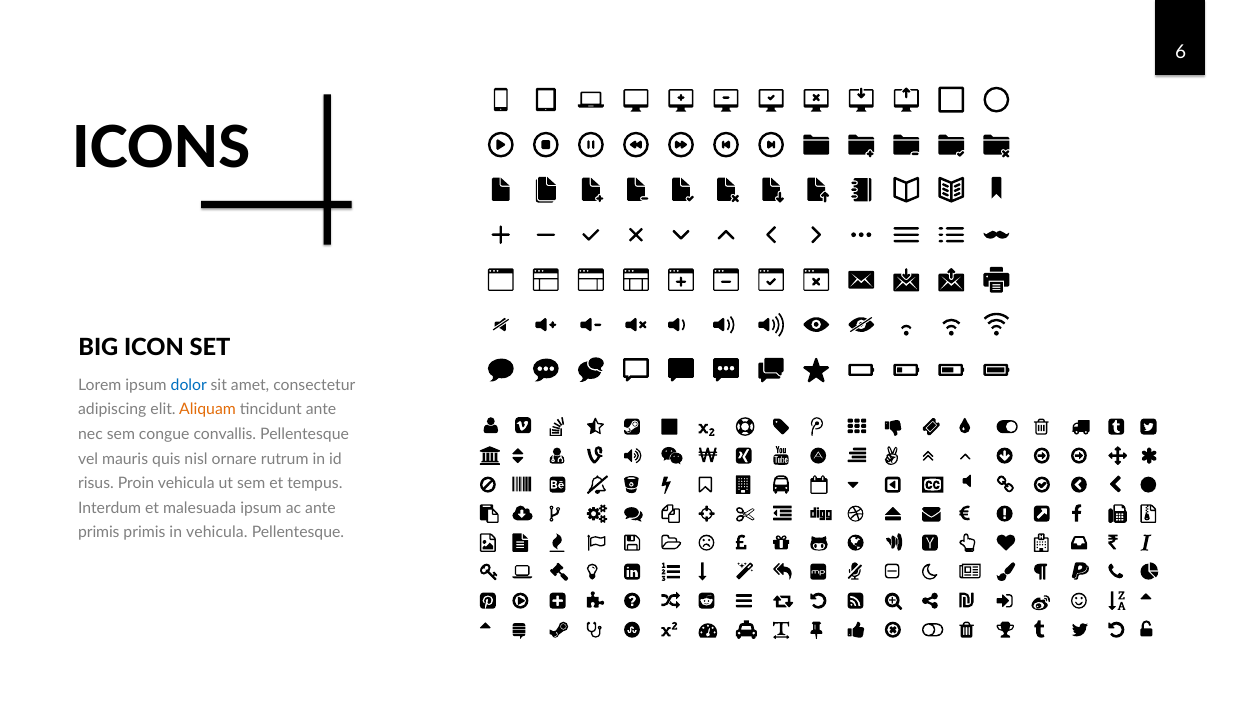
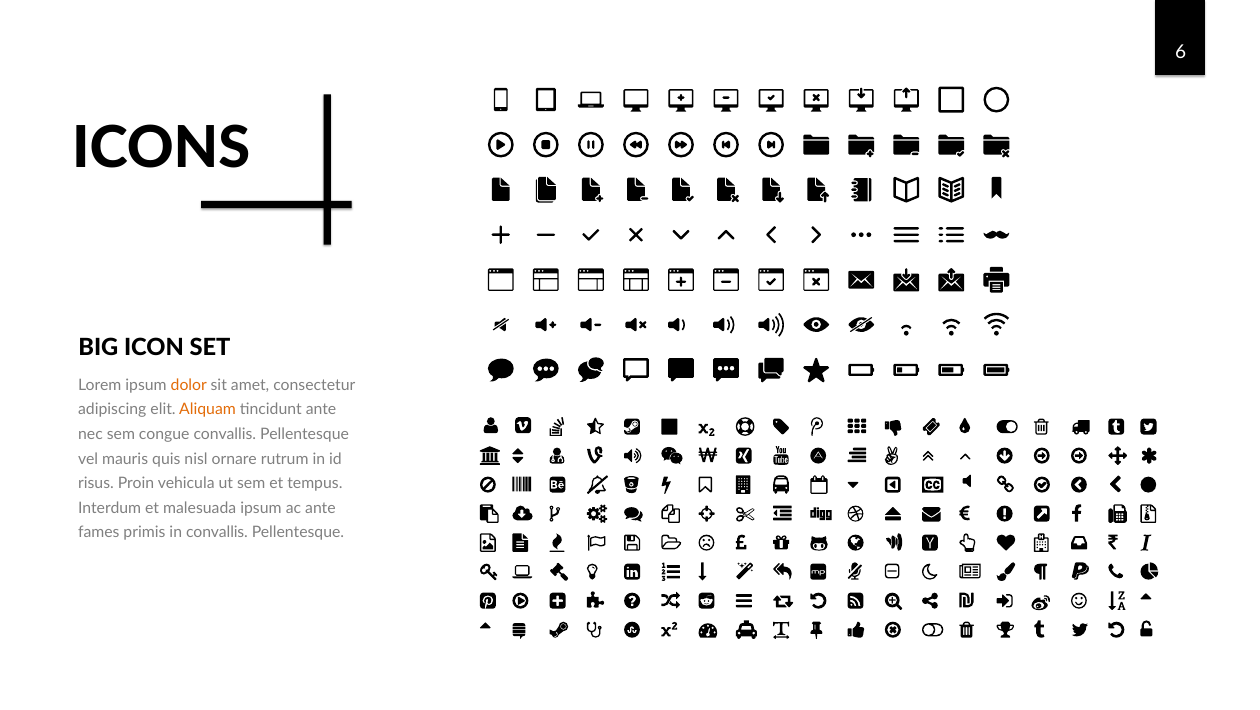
dolor colour: blue -> orange (189, 385)
primis: primis -> fames (99, 533)
in vehicula: vehicula -> convallis (217, 533)
